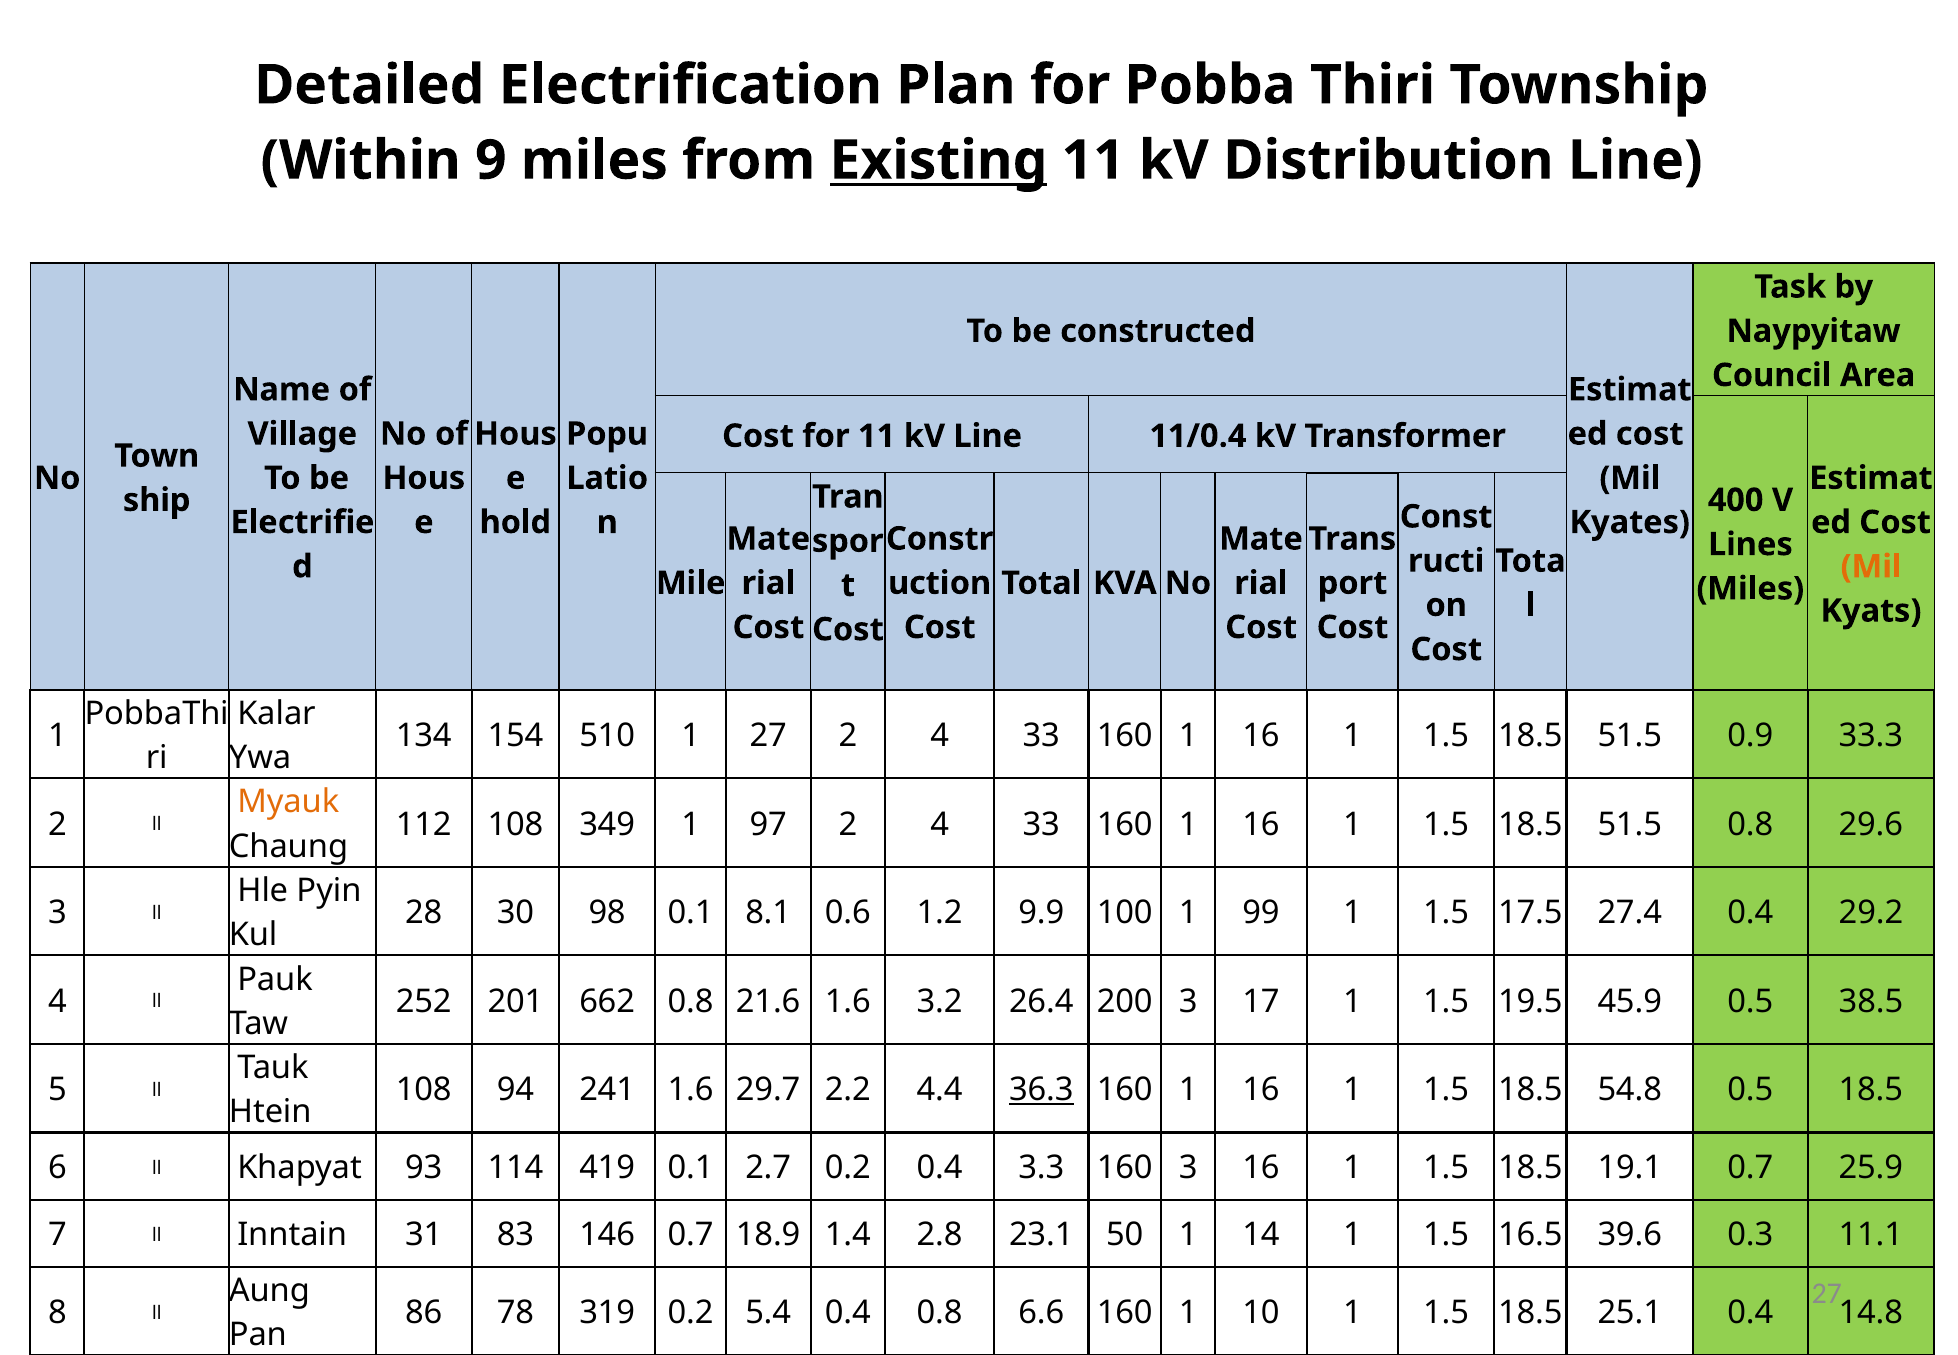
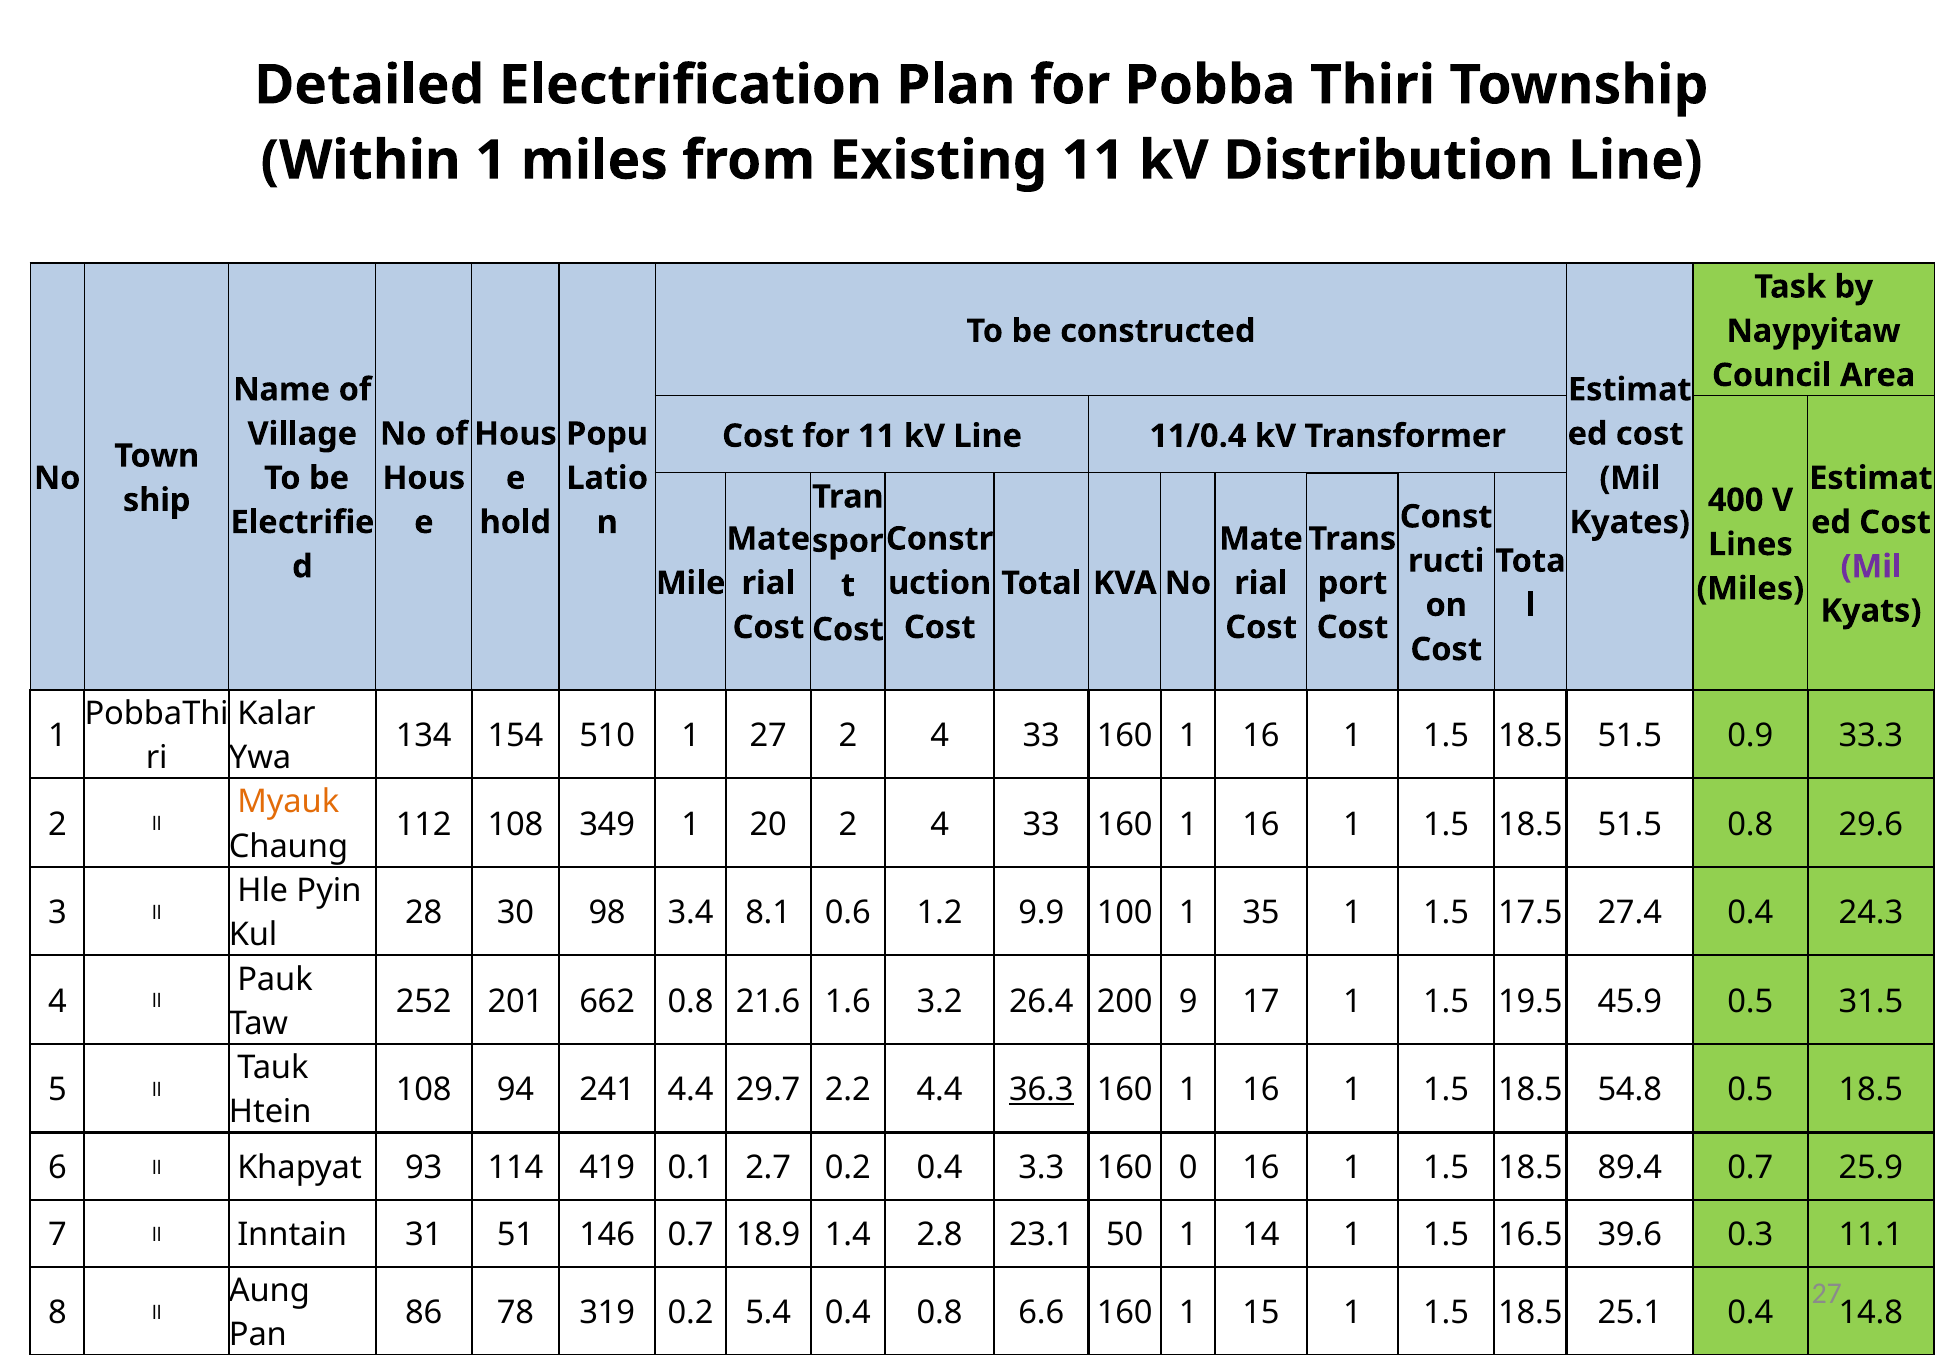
Within 9: 9 -> 1 (491, 161)
Existing underline: present -> none (938, 161)
Mil colour: orange -> purple (1871, 567)
97: 97 -> 20 (768, 825)
98 0.1: 0.1 -> 3.4 (691, 913)
99: 99 -> 35 (1261, 913)
29.2: 29.2 -> 24.3 (1871, 913)
200 3: 3 -> 9 (1188, 1002)
38.5: 38.5 -> 31.5 (1871, 1002)
241 1.6: 1.6 -> 4.4 (691, 1090)
160 3: 3 -> 0 (1188, 1168)
19.1: 19.1 -> 89.4 (1630, 1168)
83: 83 -> 51 (516, 1236)
10: 10 -> 15 (1261, 1313)
